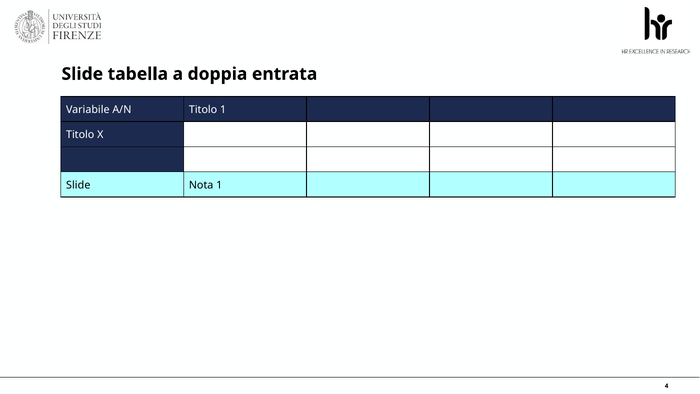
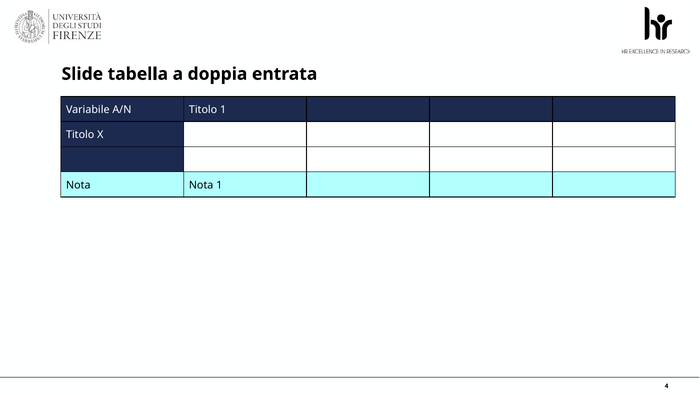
Slide: Slide -> Nota (78, 185)
